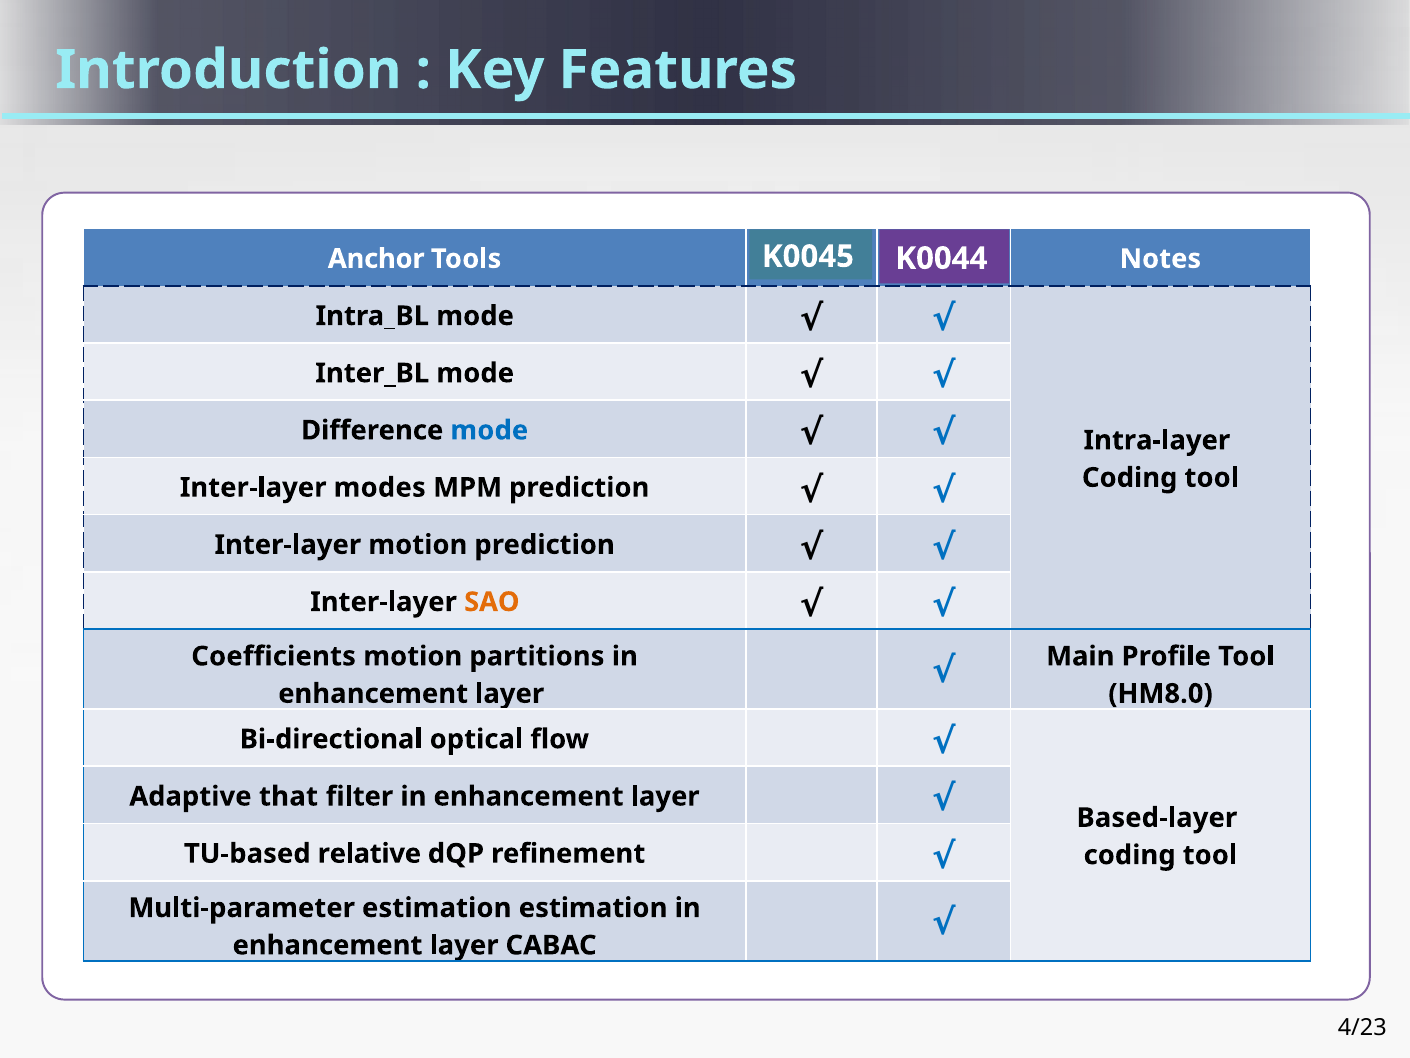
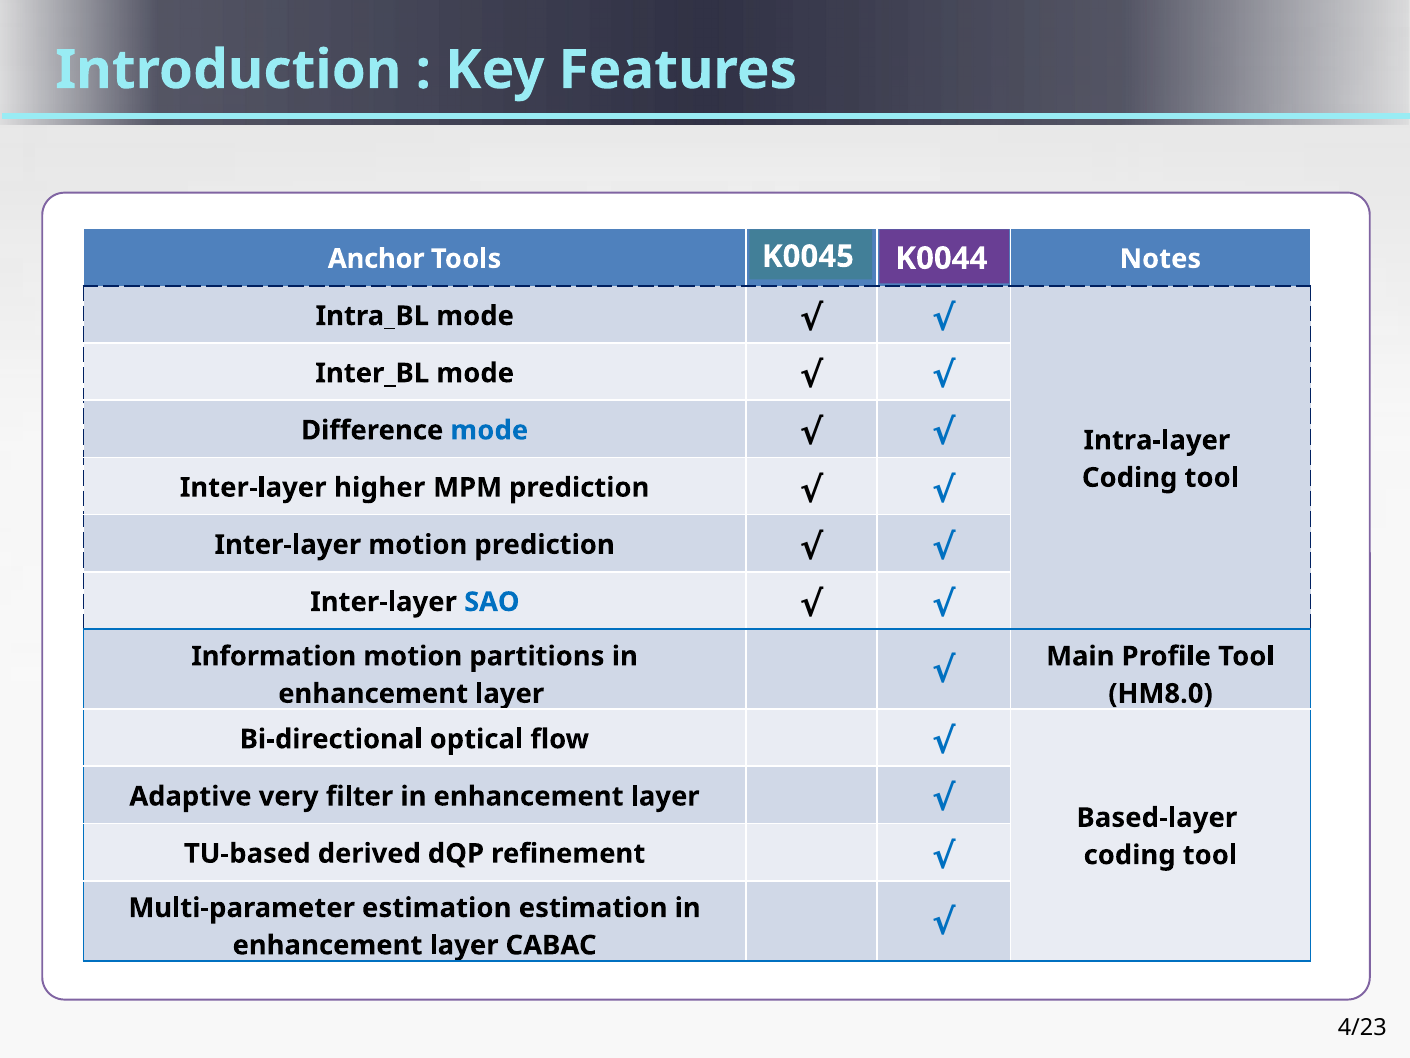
modes: modes -> higher (380, 487)
SAO colour: orange -> blue (492, 602)
Coefficients: Coefficients -> Information (274, 656)
that: that -> very (289, 796)
relative: relative -> derived (369, 853)
